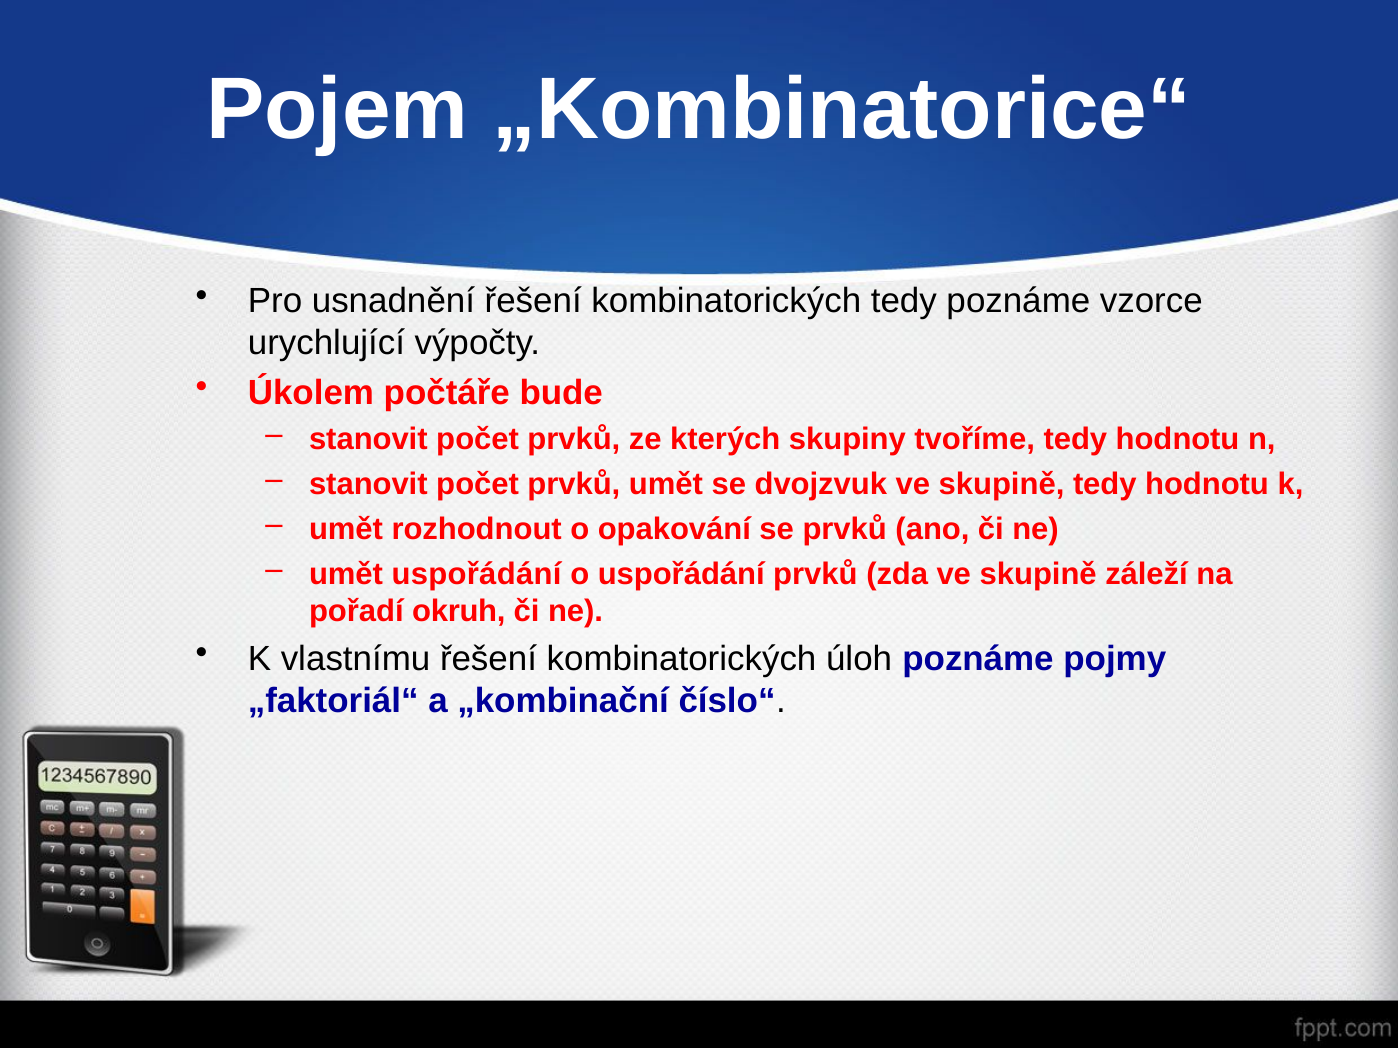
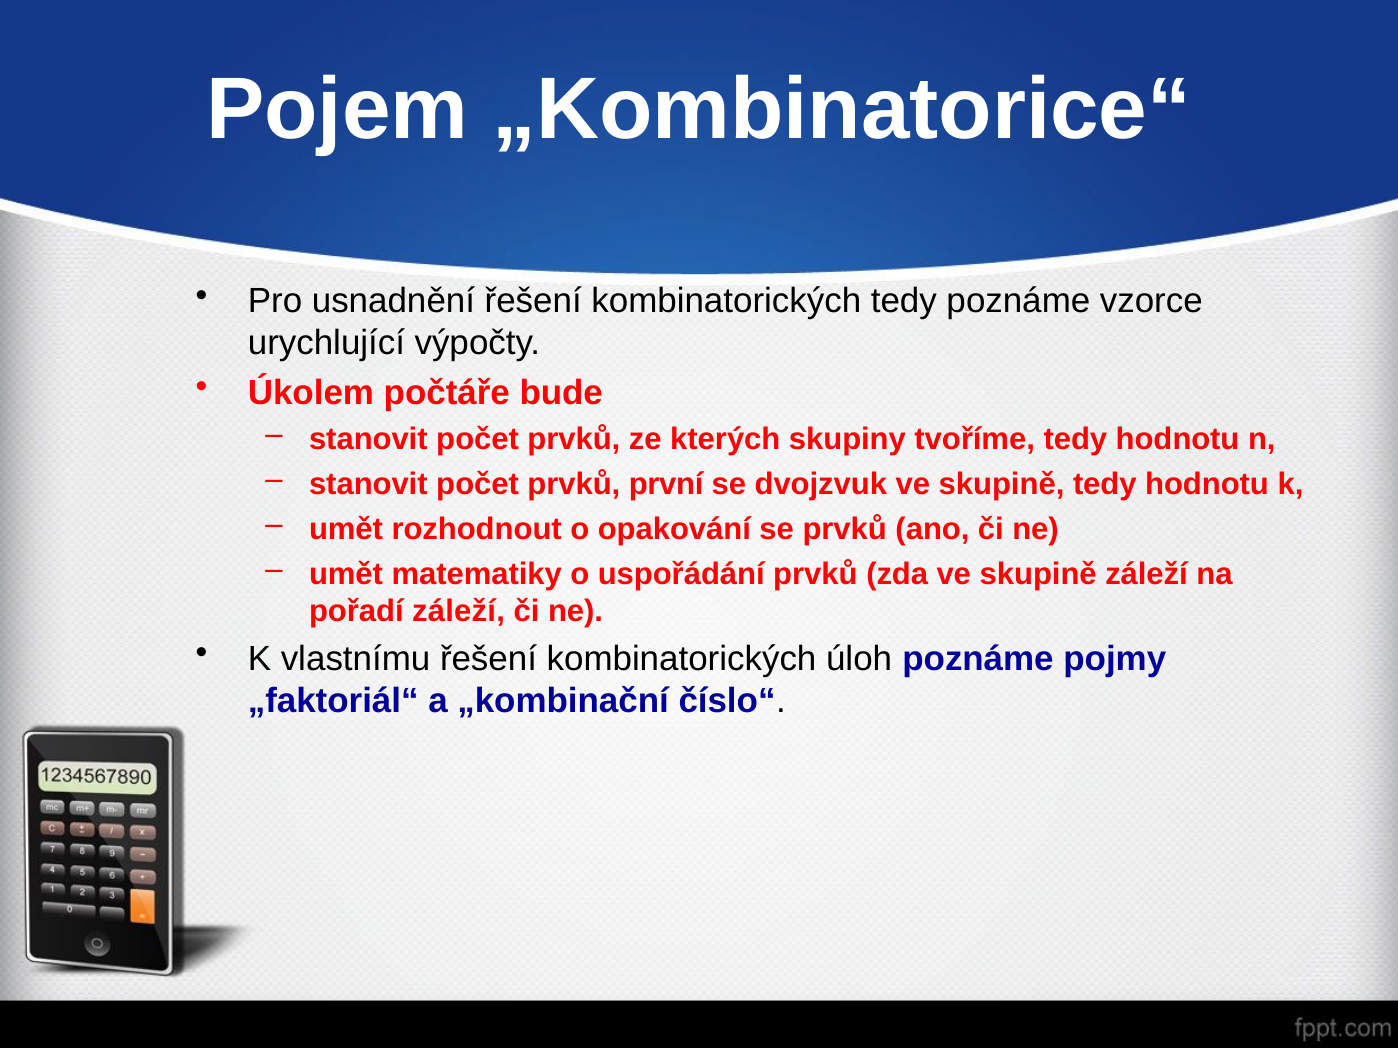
prvků umět: umět -> první (666, 485)
umět uspořádání: uspořádání -> matematiky (477, 574)
pořadí okruh: okruh -> záleží (459, 611)
